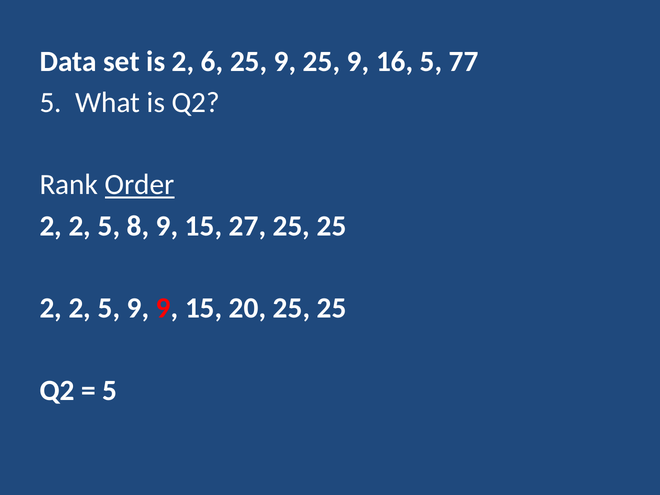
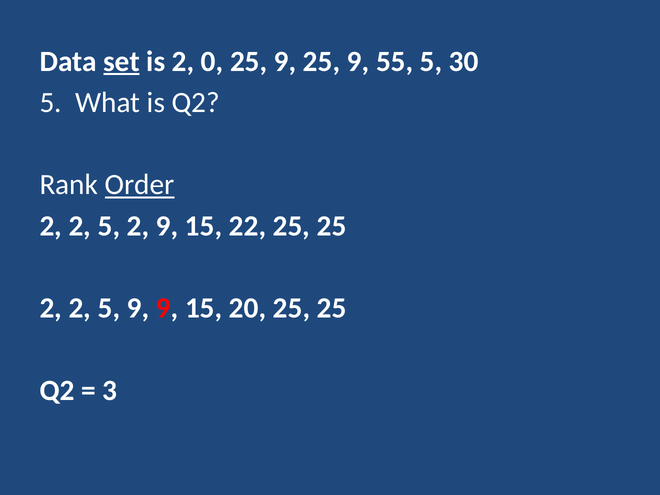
set underline: none -> present (121, 61)
6: 6 -> 0 (212, 61)
16: 16 -> 55 (395, 61)
77: 77 -> 30 (464, 61)
5 8: 8 -> 2 (138, 226)
27: 27 -> 22 (247, 226)
5: 5 -> 3 (110, 390)
